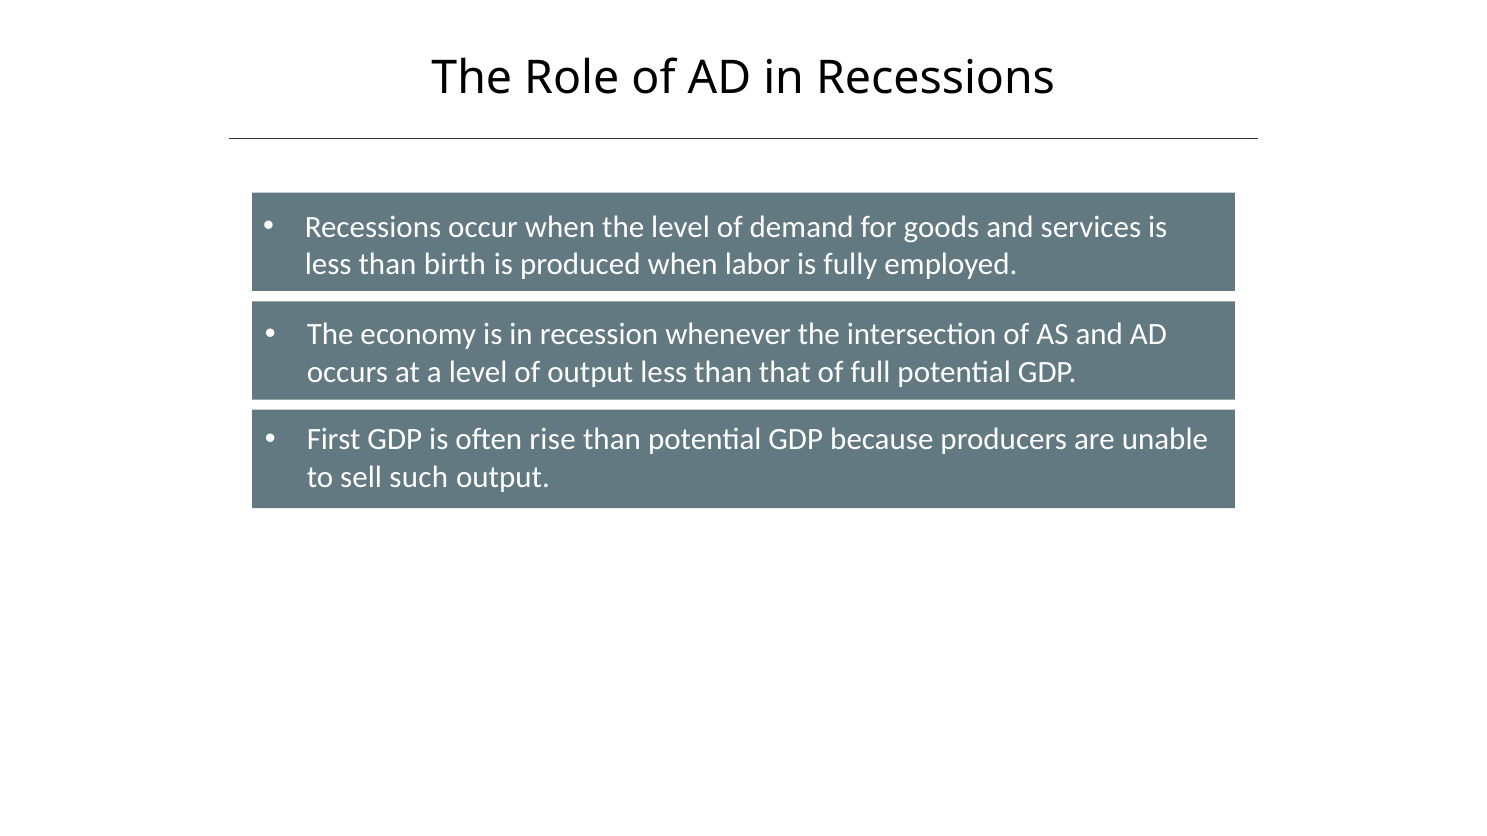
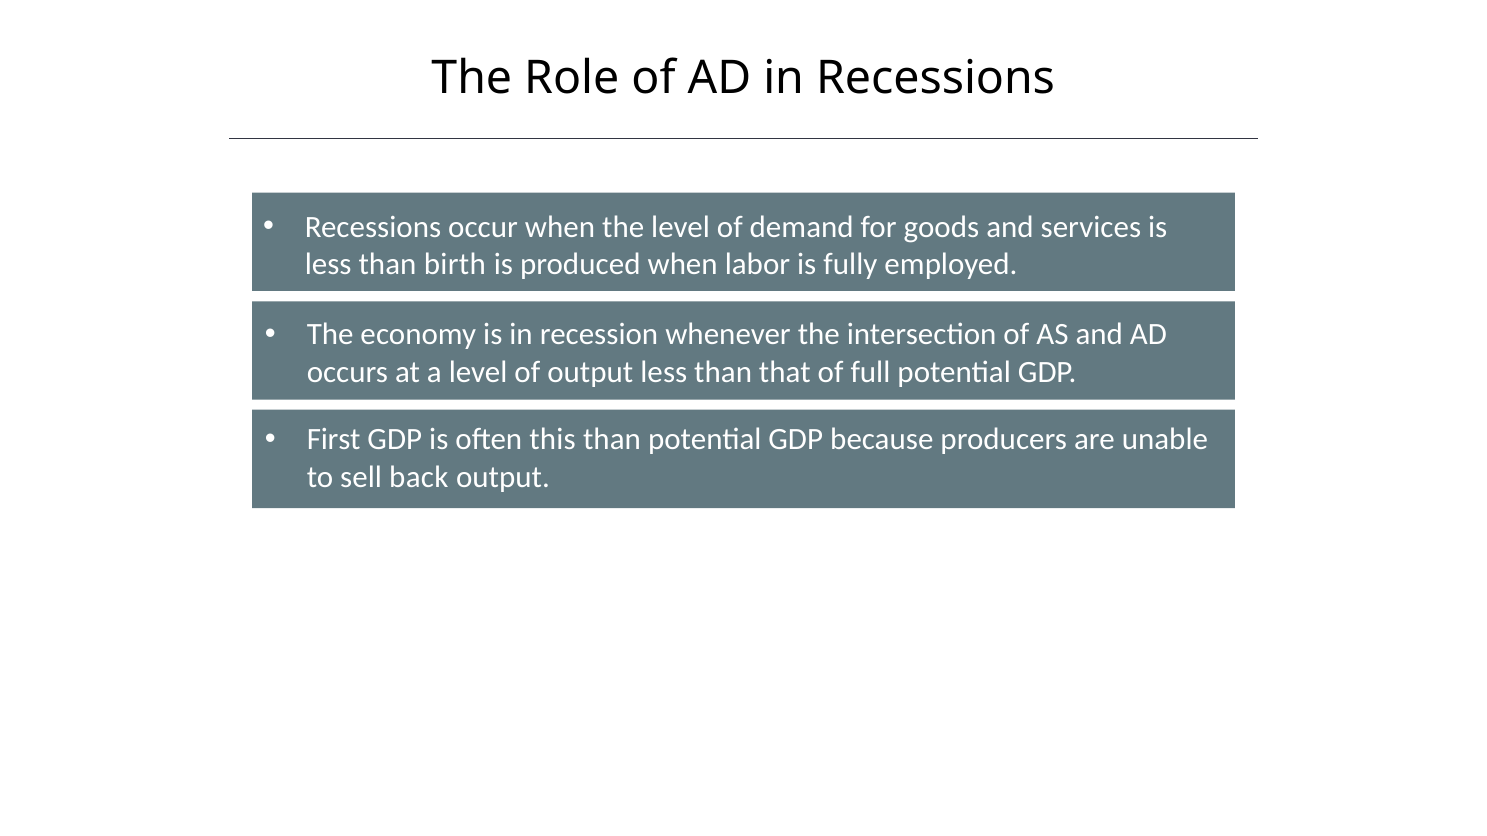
rise: rise -> this (553, 440)
such: such -> back (419, 477)
